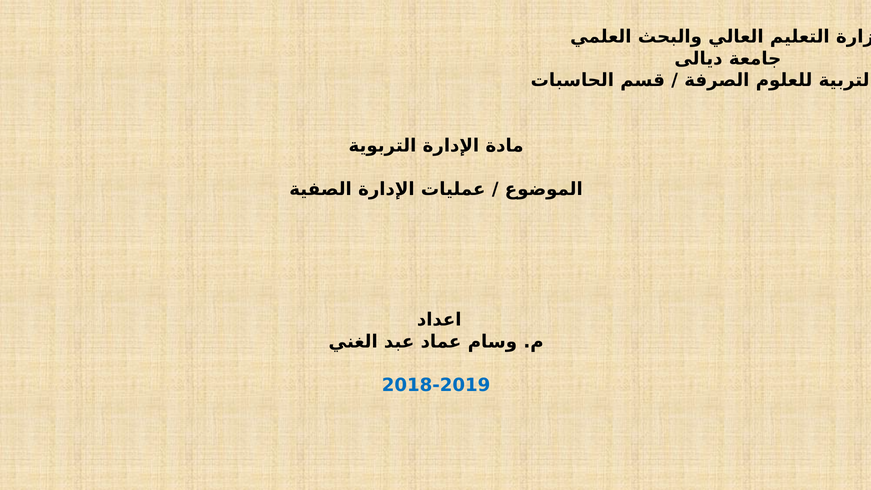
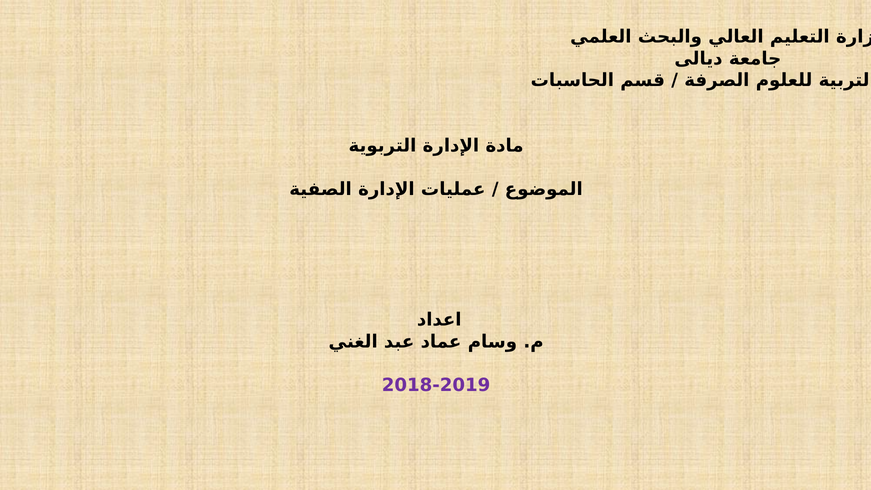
2018-2019 colour: blue -> purple (436, 385)
